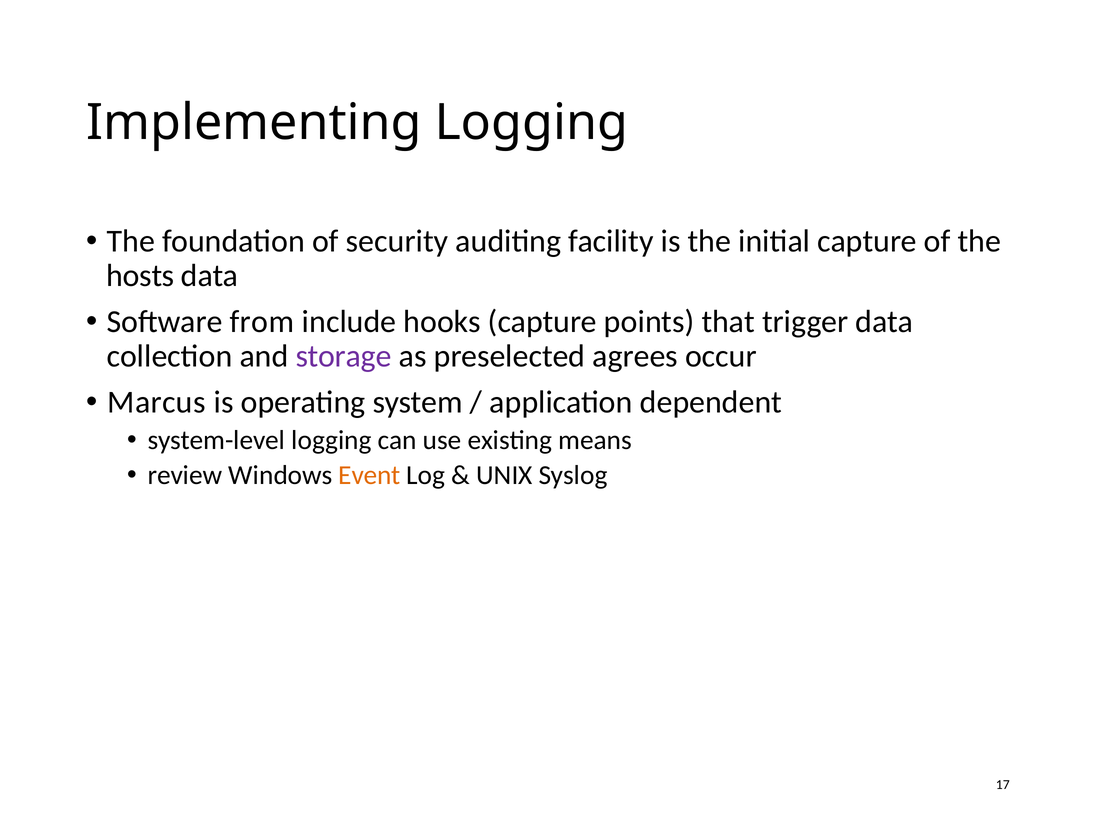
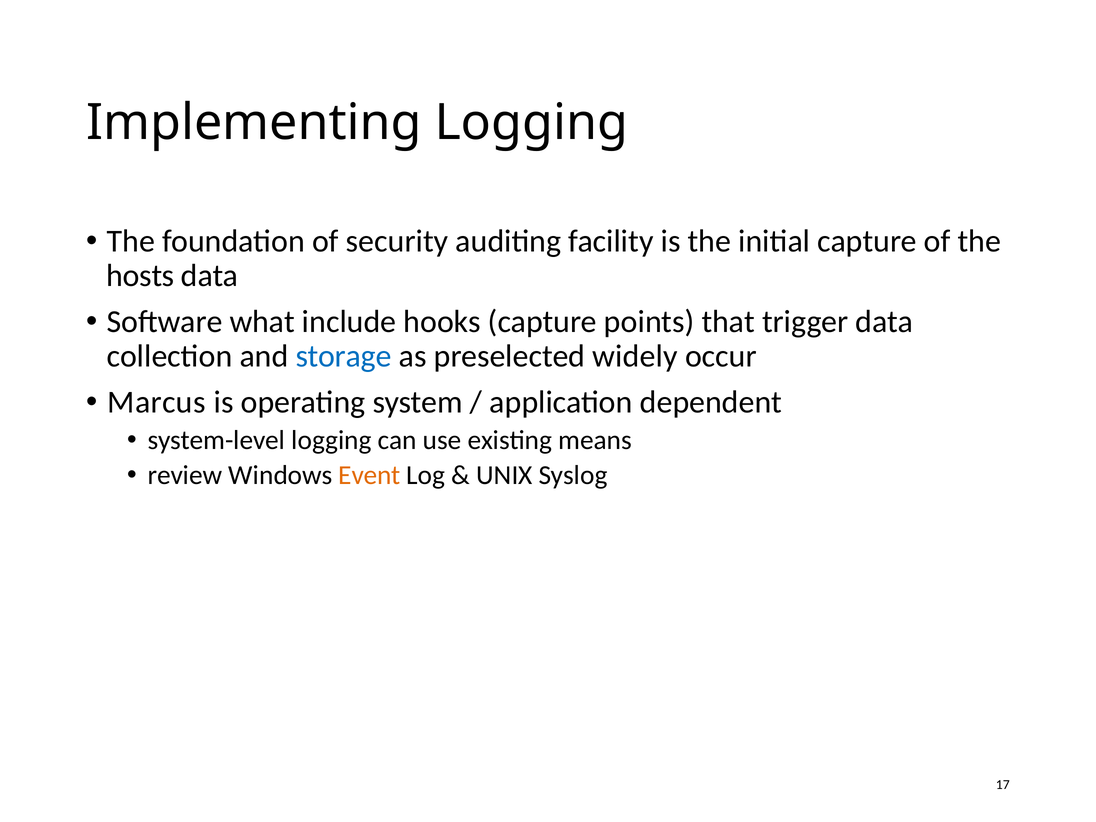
from: from -> what (262, 322)
storage colour: purple -> blue (344, 356)
agrees: agrees -> widely (635, 356)
